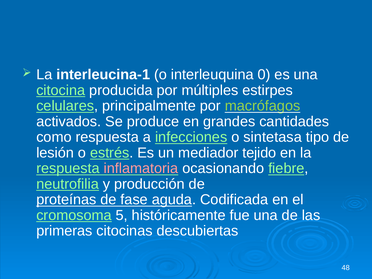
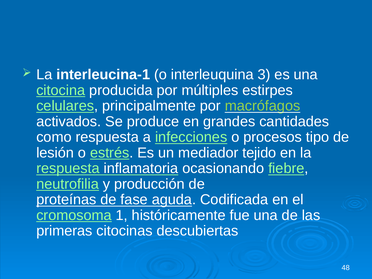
0: 0 -> 3 (264, 75)
sintetasa: sintetasa -> procesos (273, 137)
inflamatoria colour: pink -> white (141, 168)
5: 5 -> 1 (122, 215)
